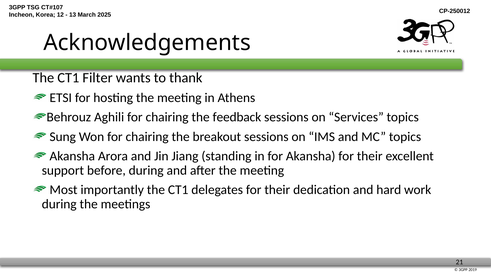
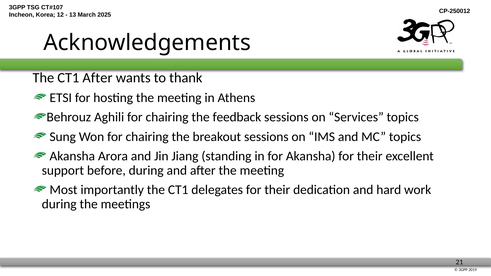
CT1 Filter: Filter -> After (98, 78)
